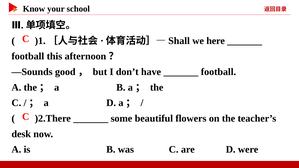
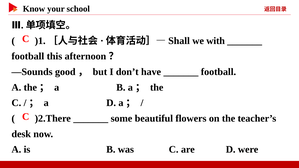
here: here -> with (216, 41)
